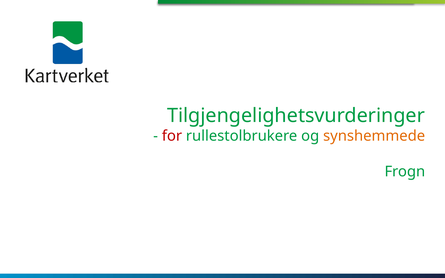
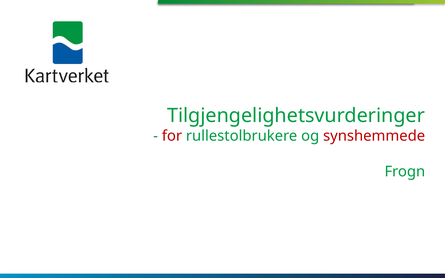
synshemmede colour: orange -> red (374, 136)
